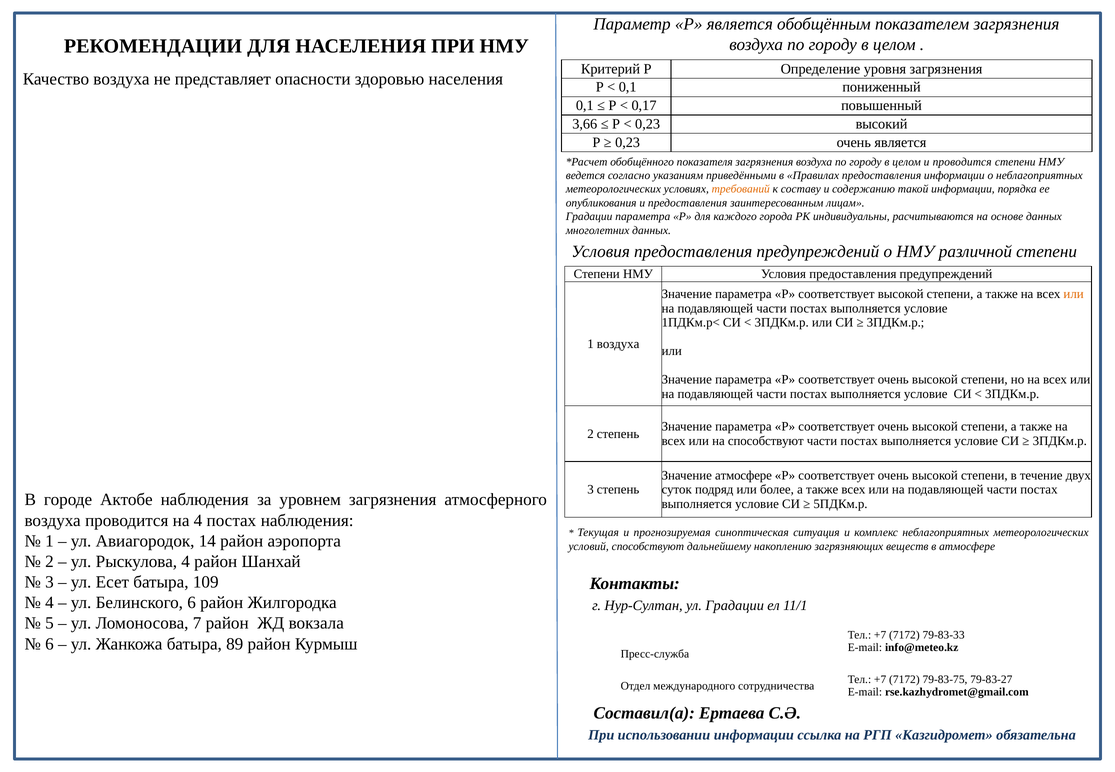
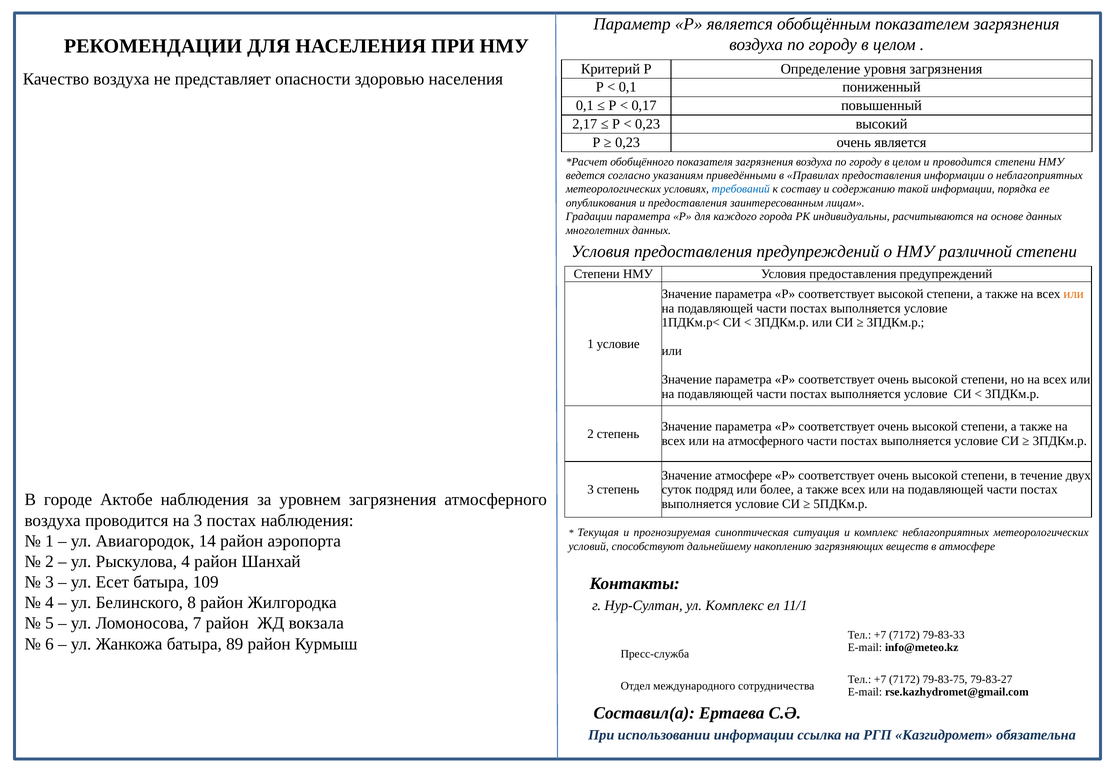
3,66: 3,66 -> 2,17 (585, 124)
требований colour: orange -> blue (741, 189)
1 воздуха: воздуха -> условие (618, 344)
на способствуют: способствуют -> атмосферного (766, 441)
на 4: 4 -> 3 (198, 520)
Белинского 6: 6 -> 8 (192, 603)
ул Градации: Градации -> Комплекс (735, 606)
